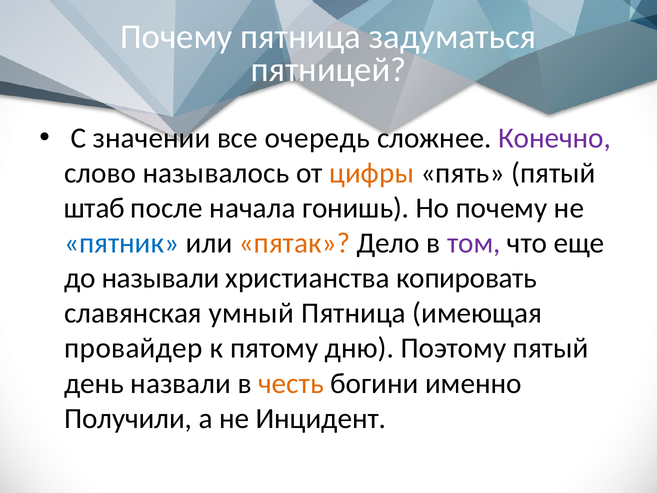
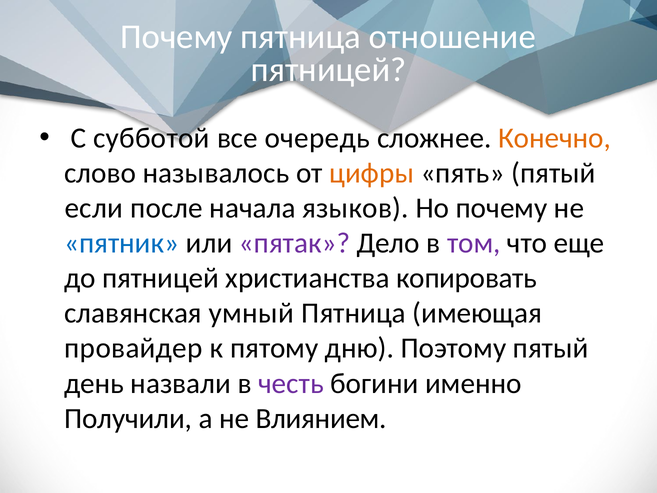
задуматься: задуматься -> отношение (452, 37)
значении: значении -> субботой (151, 138)
Конечно colour: purple -> orange (555, 138)
штаб: штаб -> если (94, 208)
гонишь: гонишь -> языков (355, 208)
пятак colour: orange -> purple (295, 243)
до называли: называли -> пятницей (160, 278)
честь colour: orange -> purple (291, 383)
Инцидент: Инцидент -> Влиянием (321, 418)
